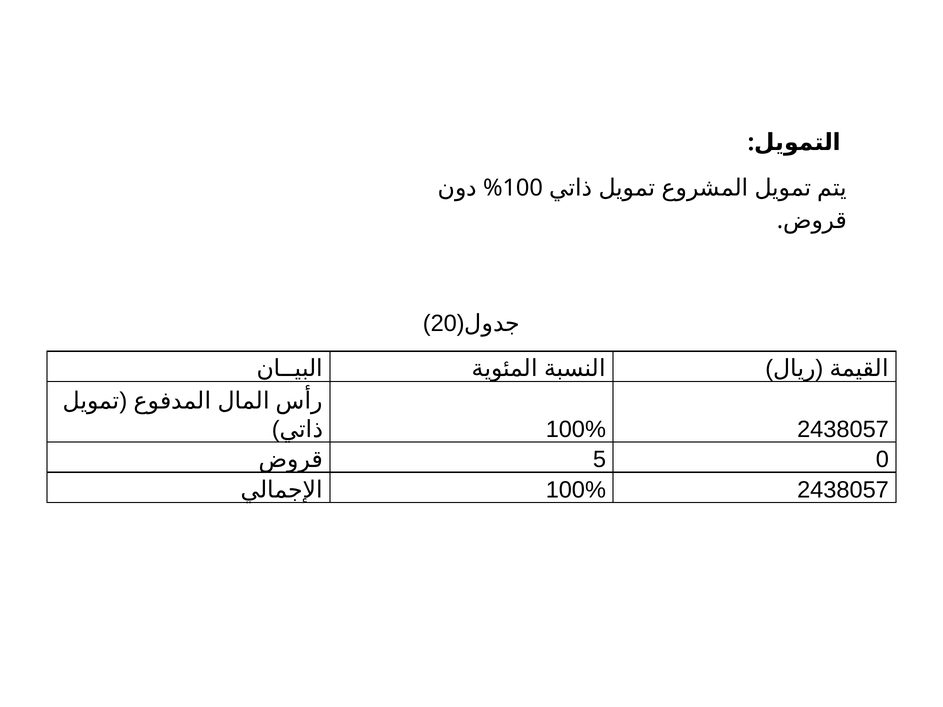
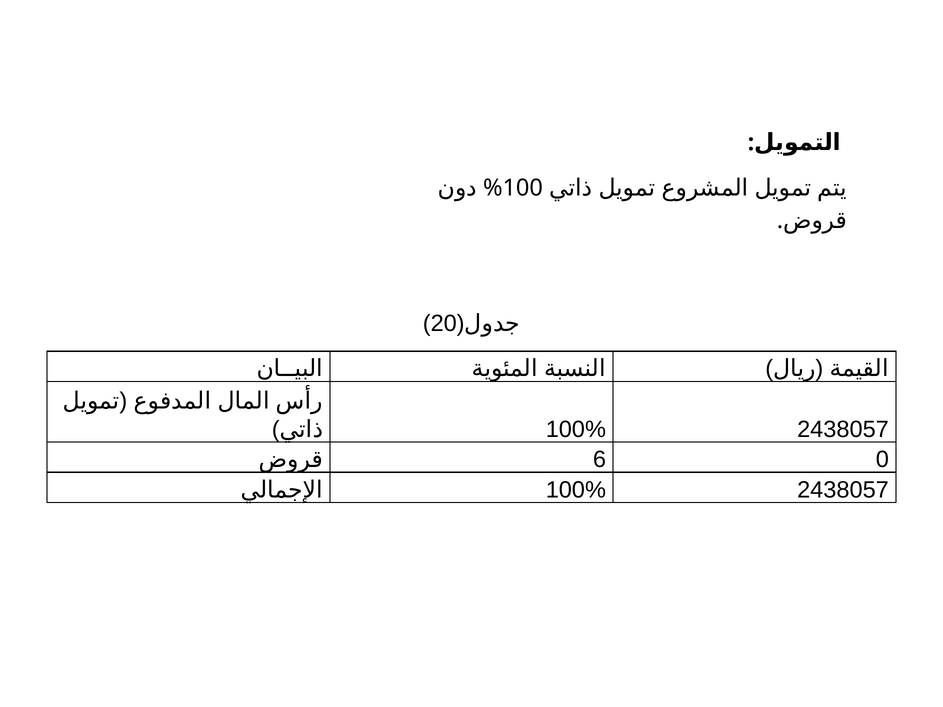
5: 5 -> 6 (599, 460)
